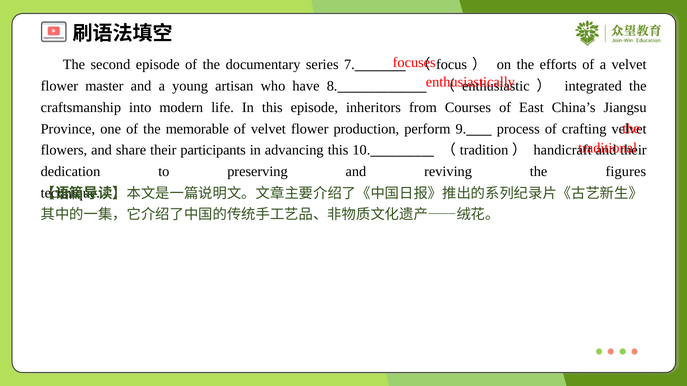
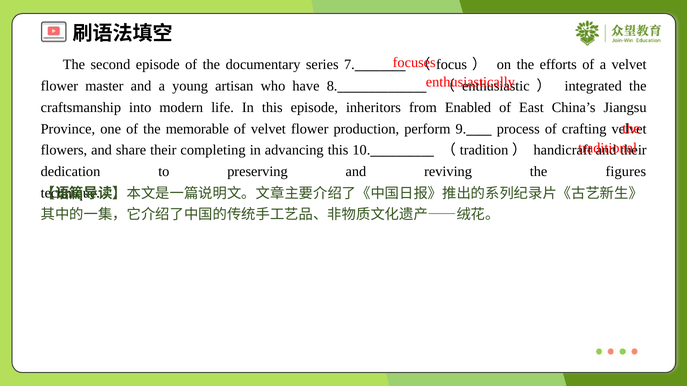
Courses: Courses -> Enabled (468, 107)
participants: participants -> completing (213, 150)
